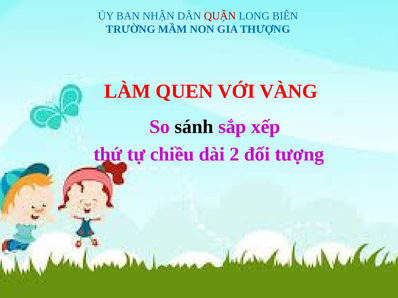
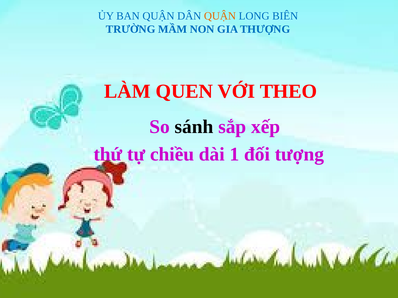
BAN NHẬN: NHẬN -> QUẬN (158, 16)
QUẬN colour: red -> orange (220, 16)
VÀNG: VÀNG -> THEO (288, 92)
2: 2 -> 1 (234, 154)
